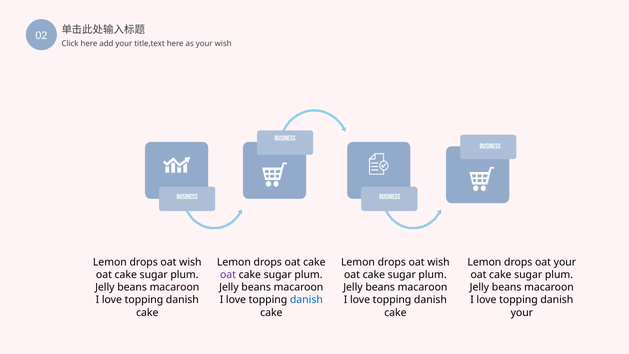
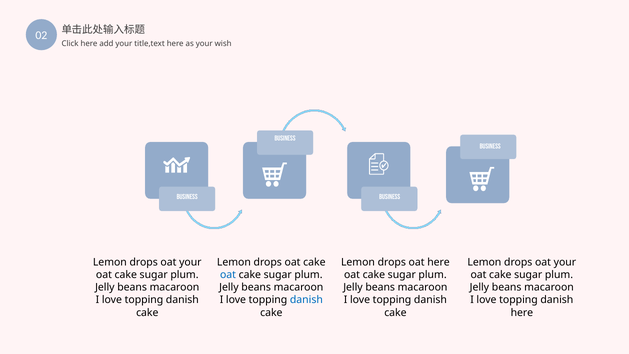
wish: wish -> your (190, 262)
wish: wish -> here (438, 262)
oat colour: purple -> blue (228, 275)
your: your -> here (522, 312)
